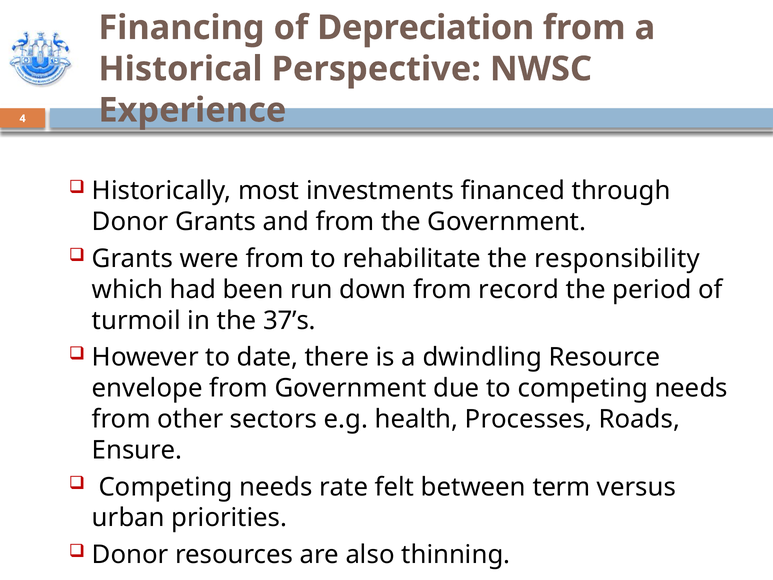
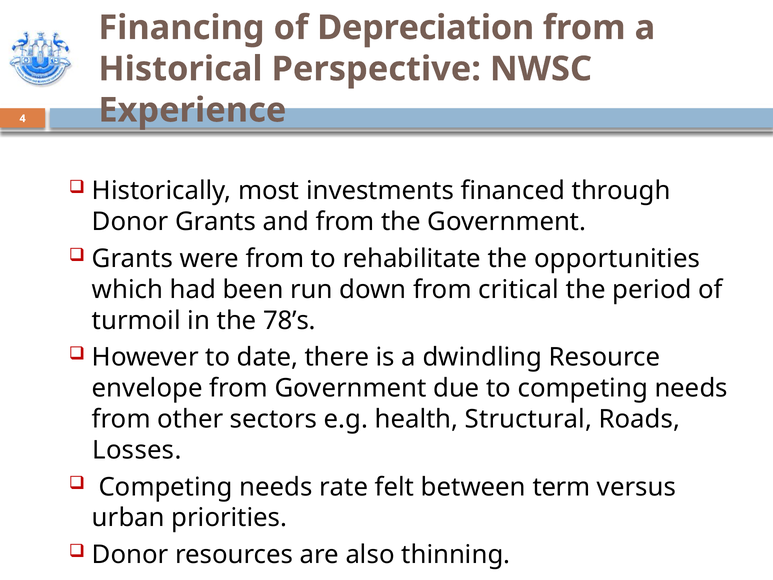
responsibility: responsibility -> opportunities (617, 259)
record: record -> critical (519, 289)
37’s: 37’s -> 78’s (289, 320)
Processes: Processes -> Structural (529, 419)
Ensure: Ensure -> Losses (137, 450)
